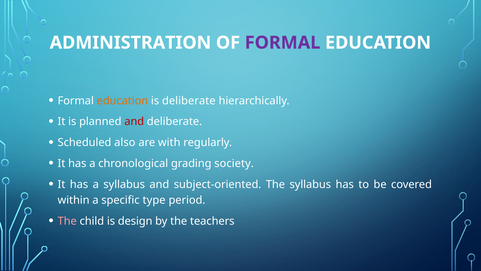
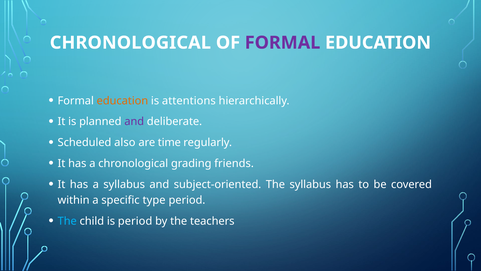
ADMINISTRATION: ADMINISTRATION -> CHRONOLOGICAL (130, 43)
is deliberate: deliberate -> attentions (189, 101)
and colour: red -> purple (134, 121)
with: with -> time (169, 142)
society: society -> friends (234, 163)
The colour: pink -> light blue (67, 221)
is design: design -> period (135, 221)
